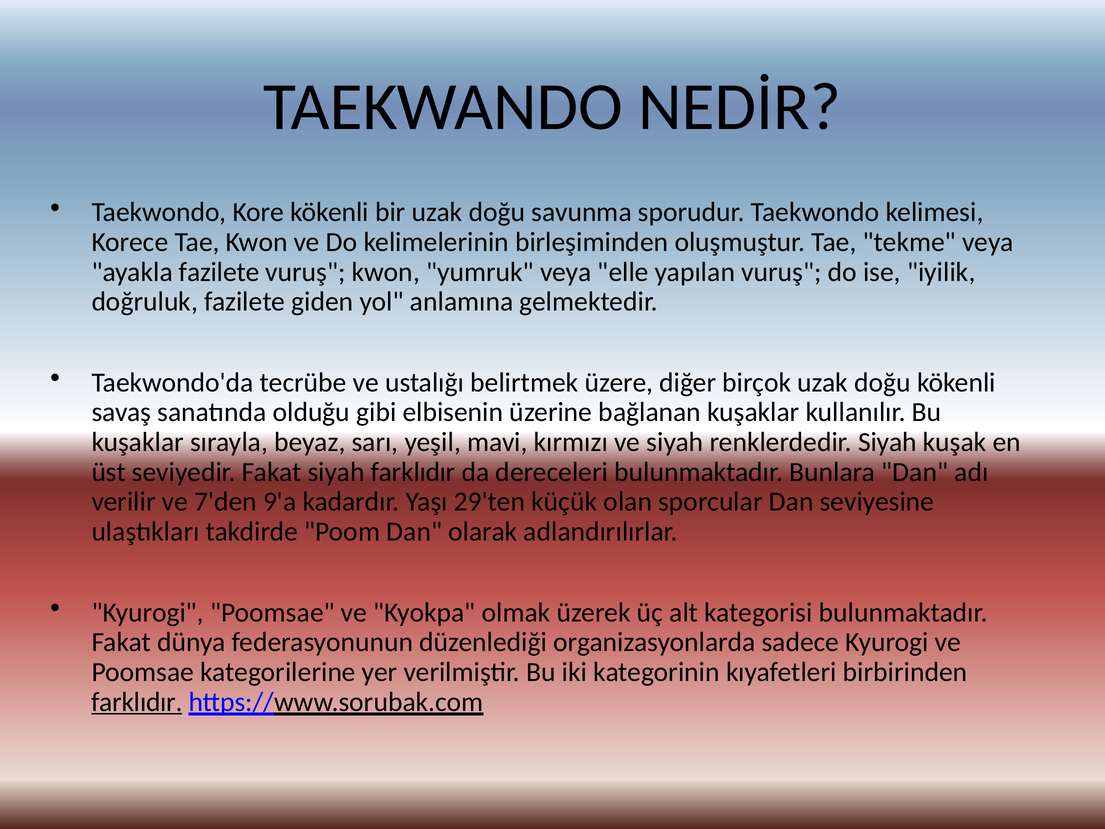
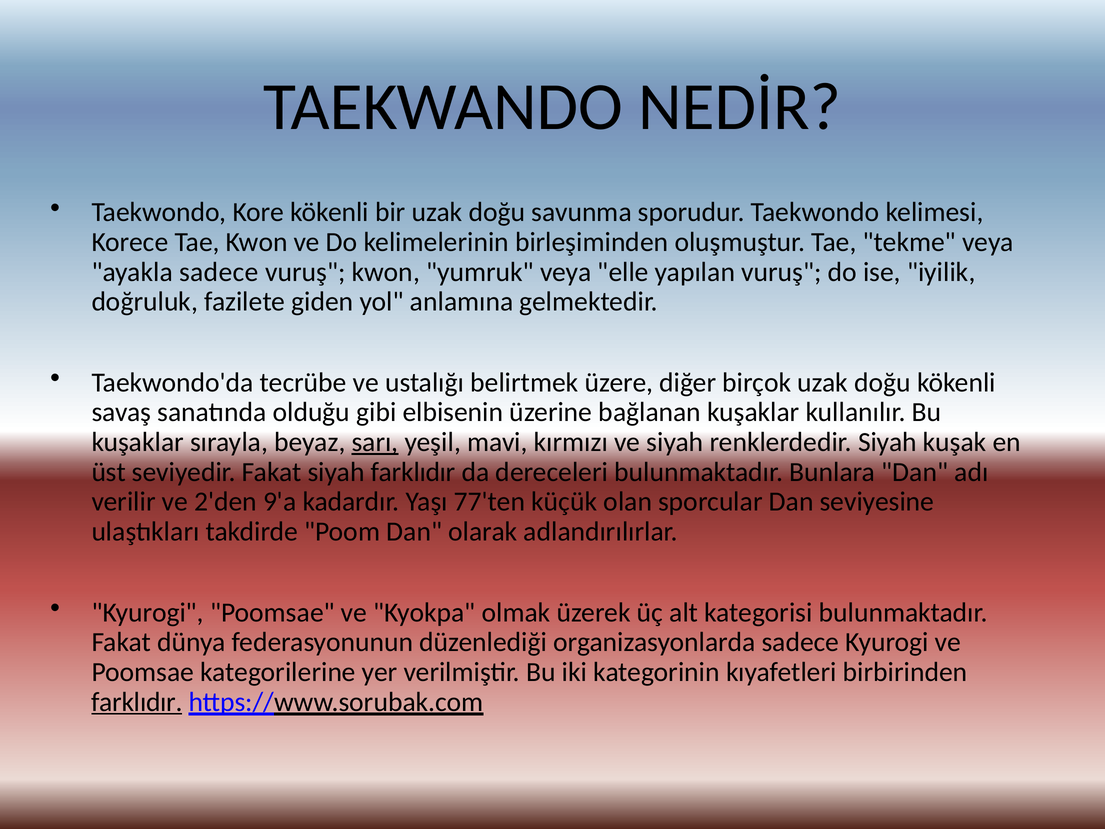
ayakla fazilete: fazilete -> sadece (219, 272)
sarı underline: none -> present (375, 442)
7'den: 7'den -> 2'den (225, 502)
29'ten: 29'ten -> 77'ten (490, 502)
